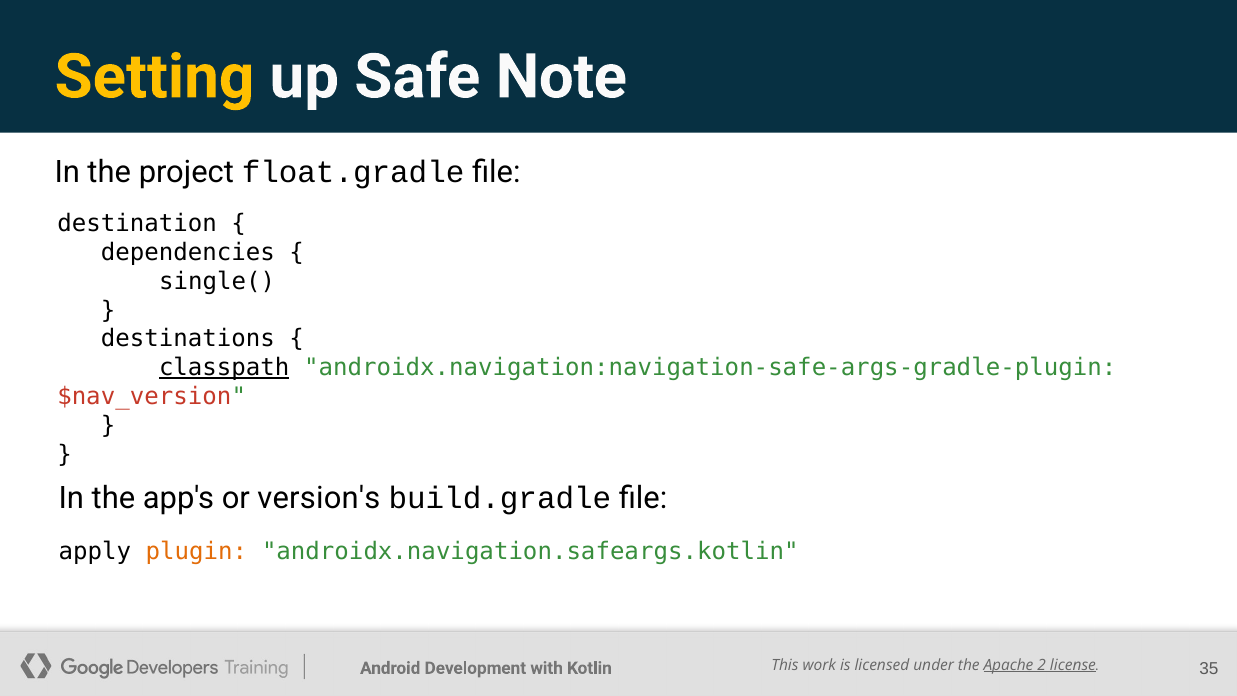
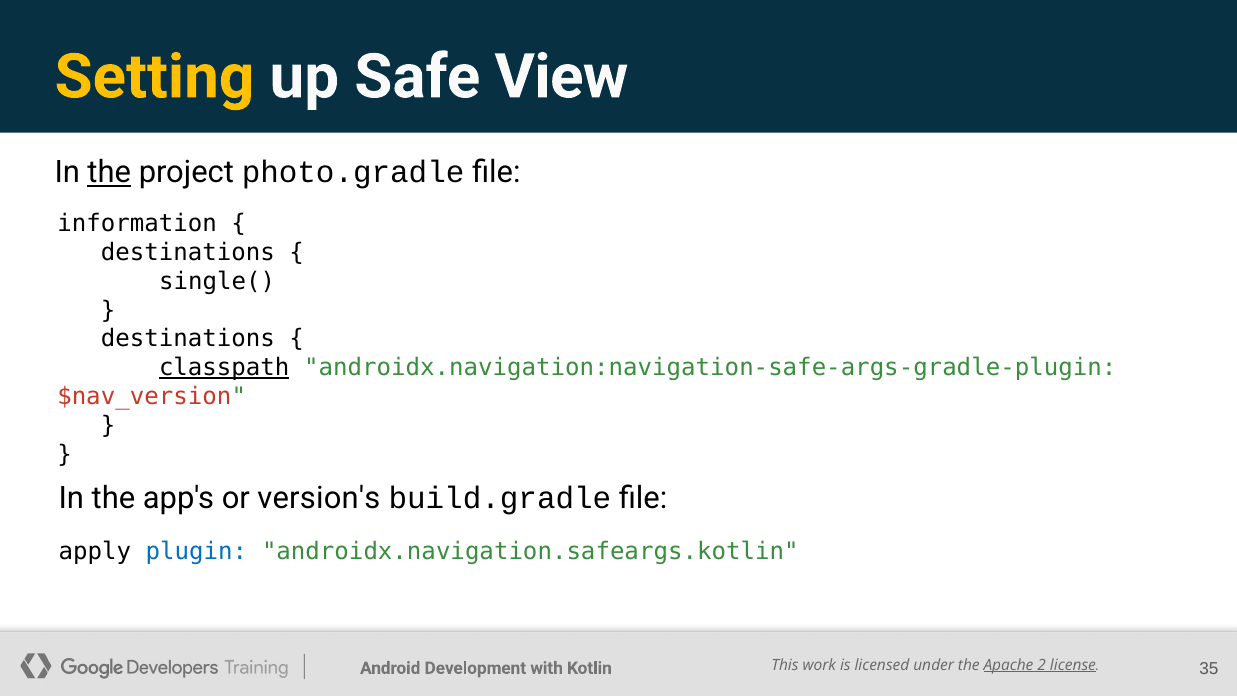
Note: Note -> View (561, 77)
the underline: none -> present (109, 173)
float.gradle: float.gradle -> photo.gradle (353, 173)
destination: destination -> information (137, 223)
dependencies: dependencies -> destinations (188, 252)
plugin colour: orange -> blue (196, 551)
